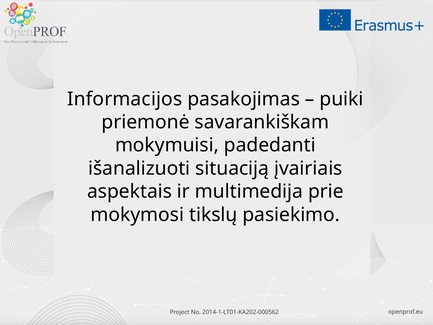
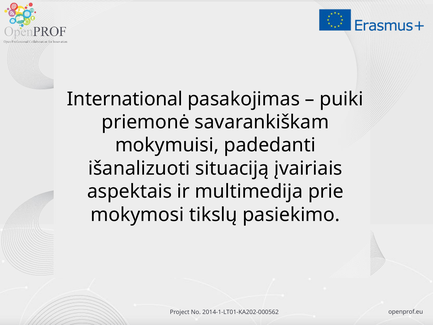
Informacijos: Informacijos -> International (125, 99)
